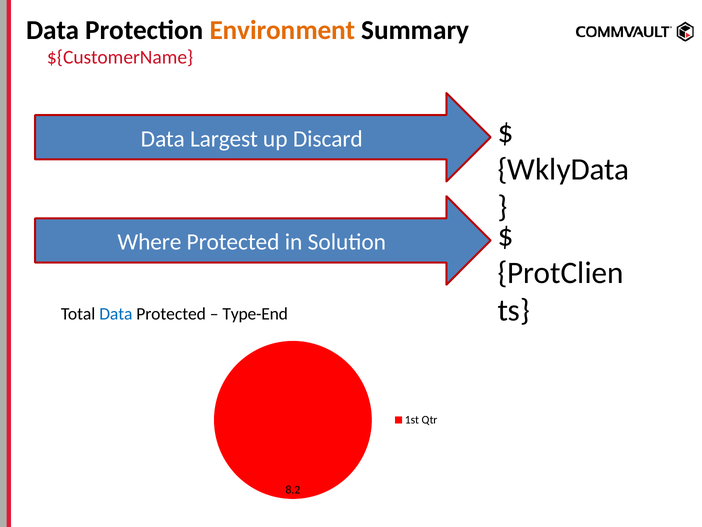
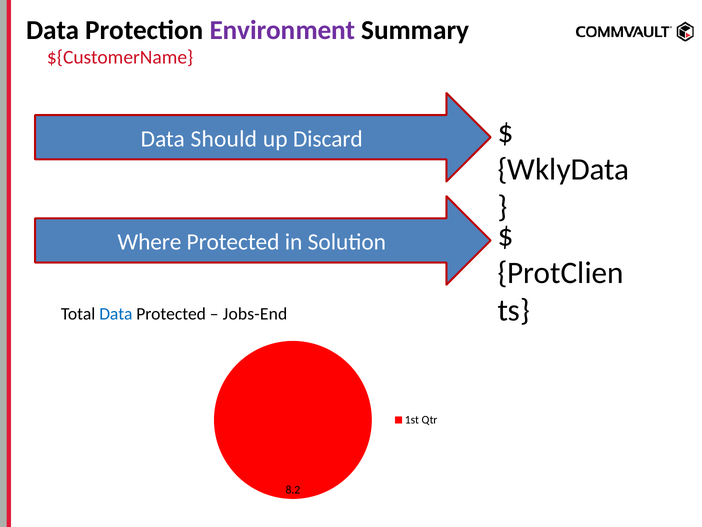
Environment colour: orange -> purple (282, 30)
Largest: Largest -> Should (224, 139)
Type-End: Type-End -> Jobs-End (255, 314)
